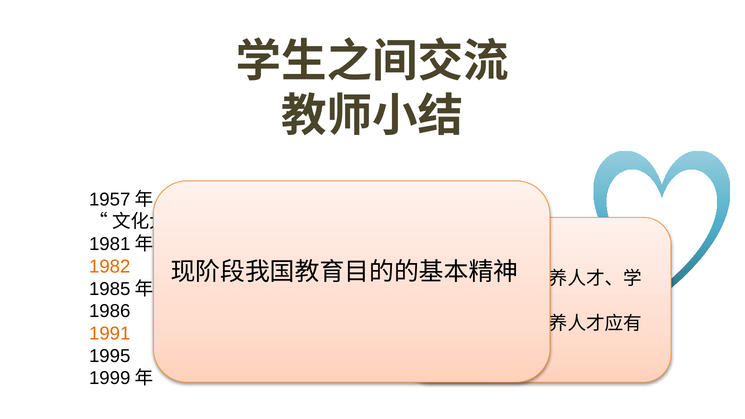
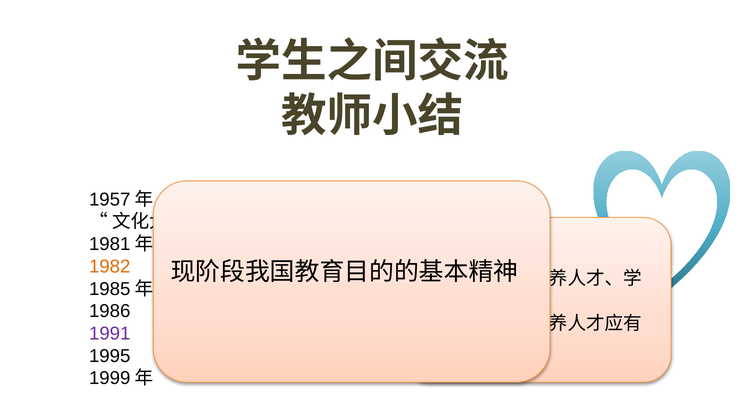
1991 colour: orange -> purple (110, 334)
